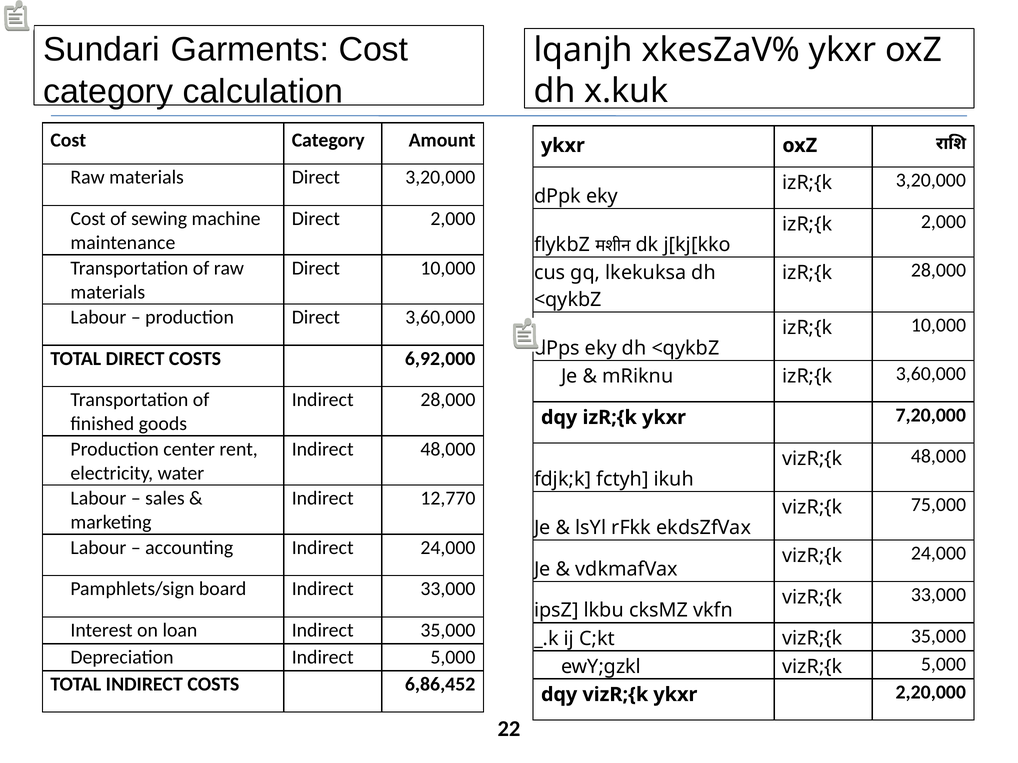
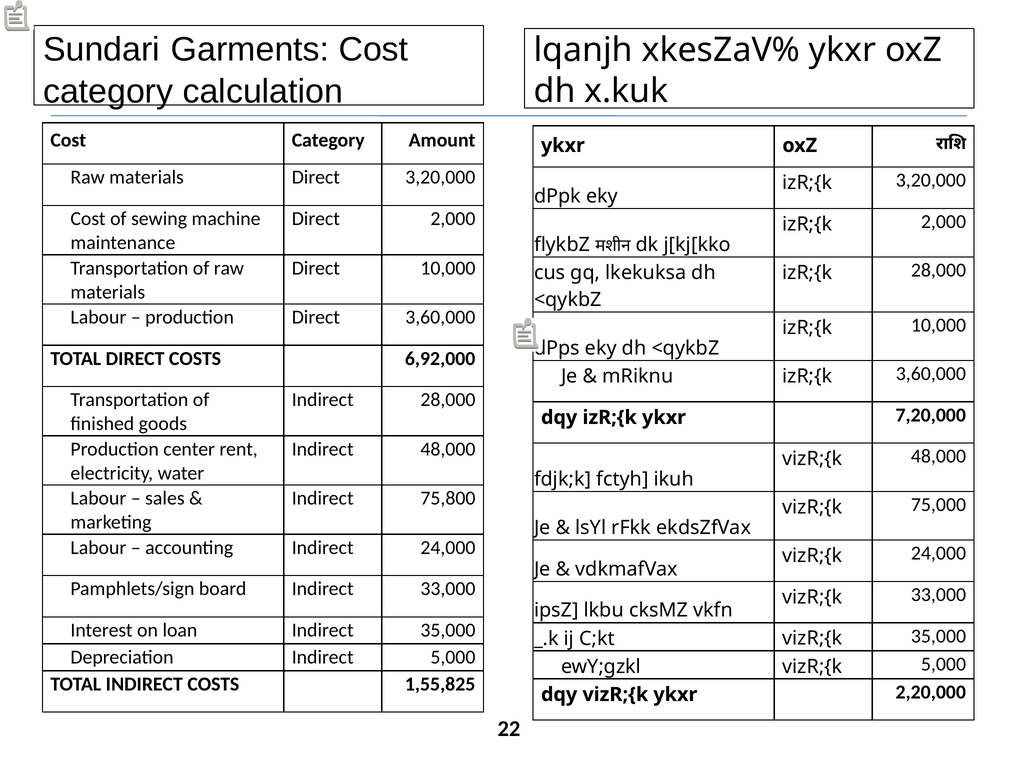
12,770: 12,770 -> 75,800 (448, 499)
6,86,452: 6,86,452 -> 1,55,825 (440, 685)
